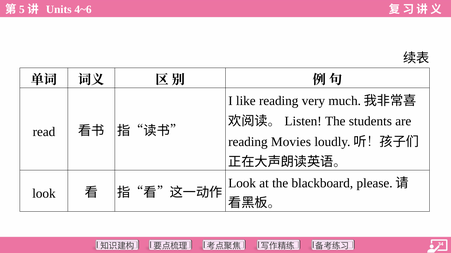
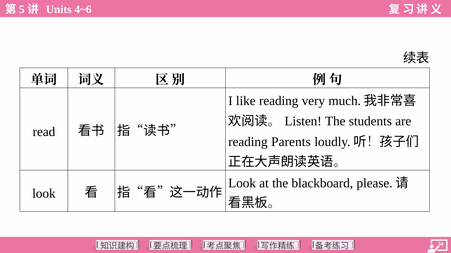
Movies: Movies -> Parents (291, 142)
